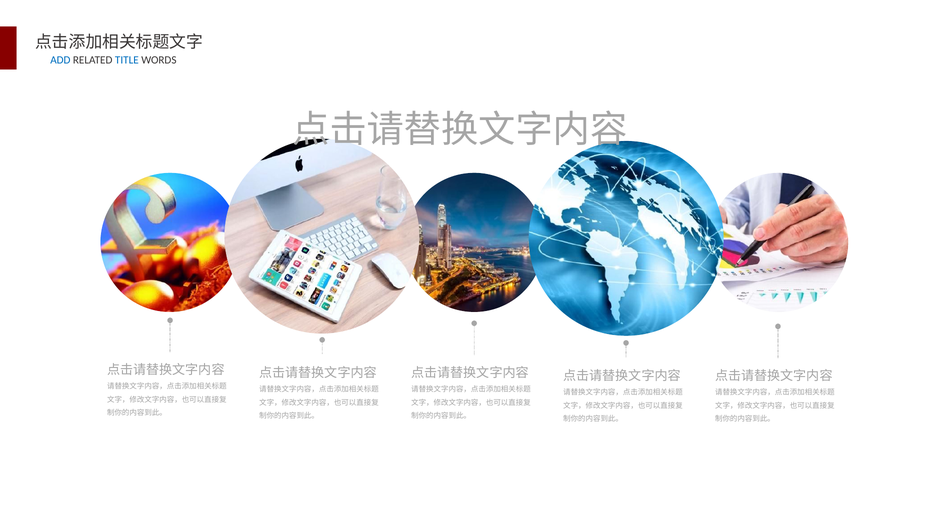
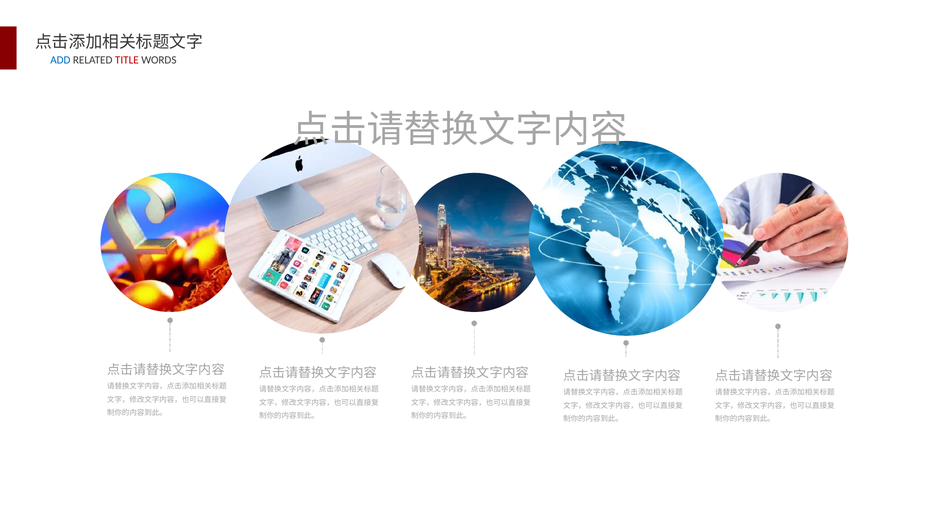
TITLE colour: blue -> red (127, 60)
